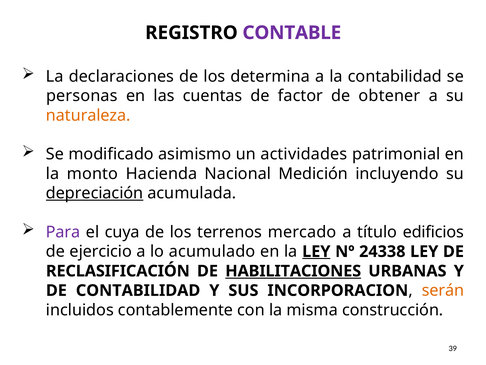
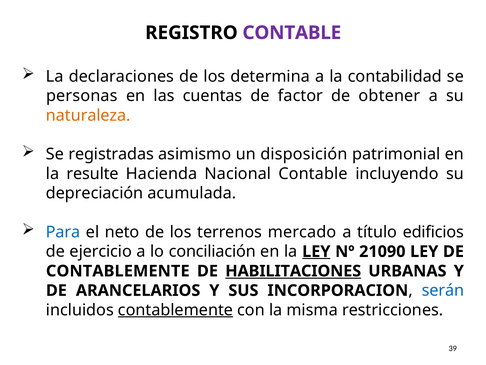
modificado: modificado -> registradas (111, 154)
actividades: actividades -> disposición (304, 154)
monto: monto -> resulte (93, 173)
Nacional Medición: Medición -> Contable (313, 173)
depreciación underline: present -> none (95, 193)
Para colour: purple -> blue (63, 232)
cuya: cuya -> neto (122, 232)
acumulado: acumulado -> conciliación (212, 251)
24338: 24338 -> 21090 (382, 251)
RECLASIFICACIÓN: RECLASIFICACIÓN -> CONTABLEMENTE (118, 271)
DE CONTABILIDAD: CONTABILIDAD -> ARANCELARIOS (138, 290)
serán colour: orange -> blue (443, 290)
contablemente underline: none -> present (175, 310)
construcción: construcción -> restricciones (393, 310)
